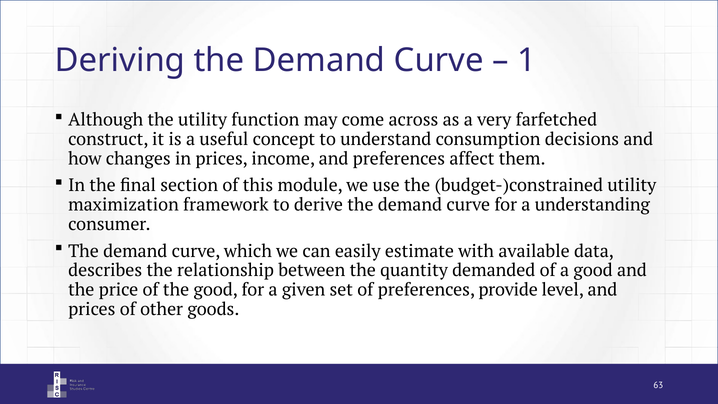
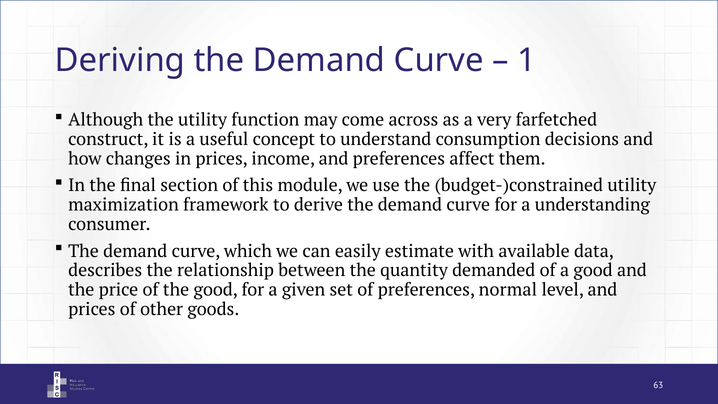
provide: provide -> normal (508, 290)
